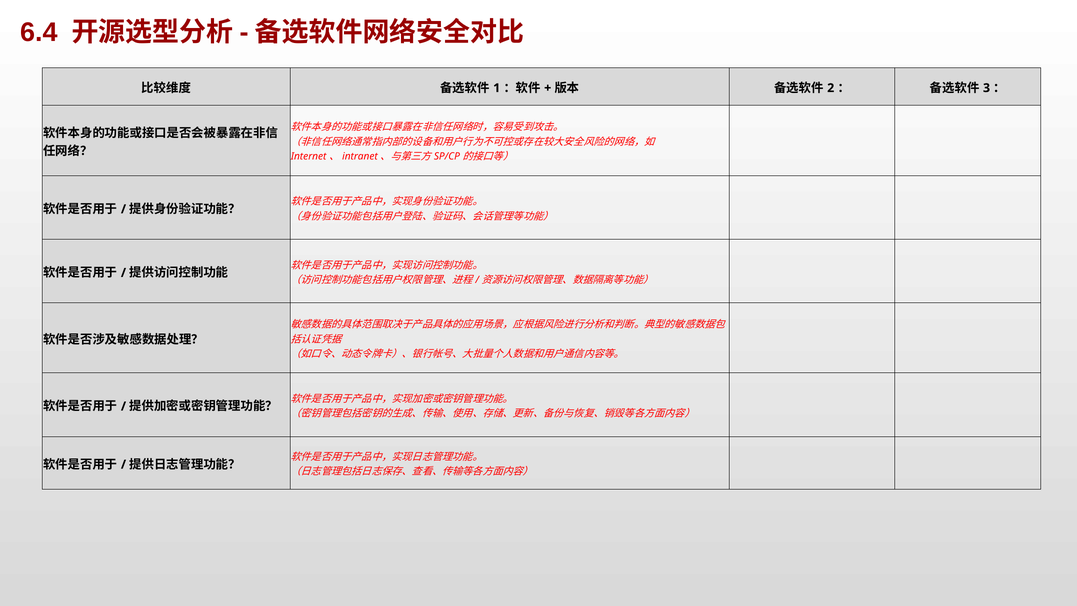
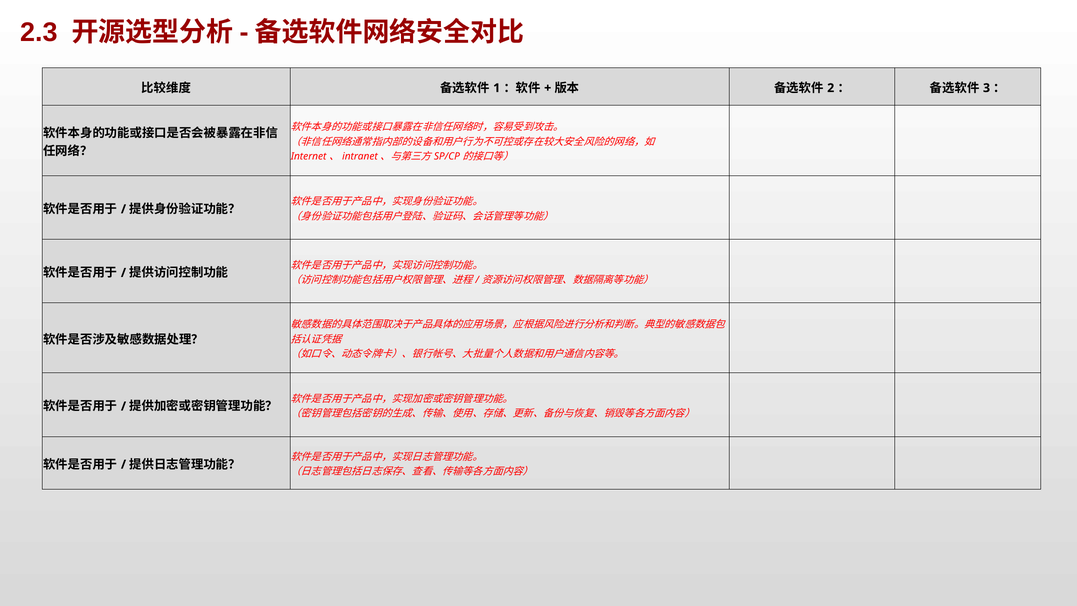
6.4: 6.4 -> 2.3 (39, 33)
